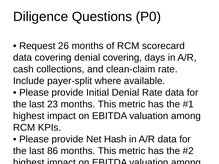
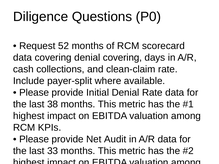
26: 26 -> 52 (64, 46)
23: 23 -> 38 (53, 104)
Hash: Hash -> Audit (115, 139)
86: 86 -> 33 (53, 151)
